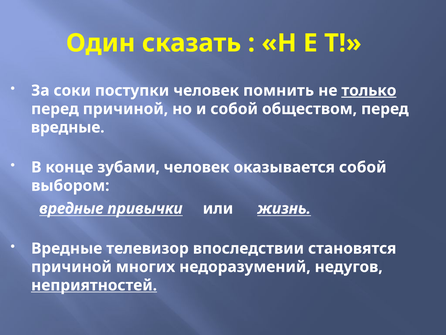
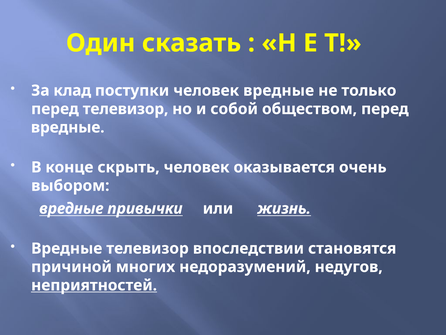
соки: соки -> клад (72, 90)
человек помнить: помнить -> вредные (279, 90)
только underline: present -> none (369, 90)
перед причиной: причиной -> телевизор (126, 109)
зубами: зубами -> скрыть (129, 167)
оказывается собой: собой -> очень (363, 167)
